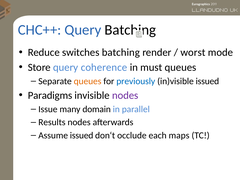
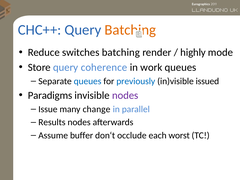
Batching colour: black -> orange (130, 30)
worst: worst -> highly (193, 52)
must: must -> work (151, 67)
queues colour: orange -> blue (88, 81)
domain: domain -> change (97, 109)
Assume issued: issued -> buffer (82, 135)
maps: maps -> worst (179, 135)
